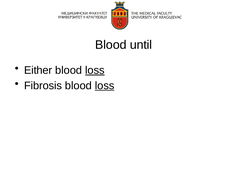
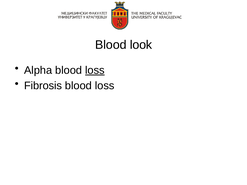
until: until -> look (141, 45)
Either: Either -> Alpha (38, 70)
loss underline: present -> none (105, 86)
